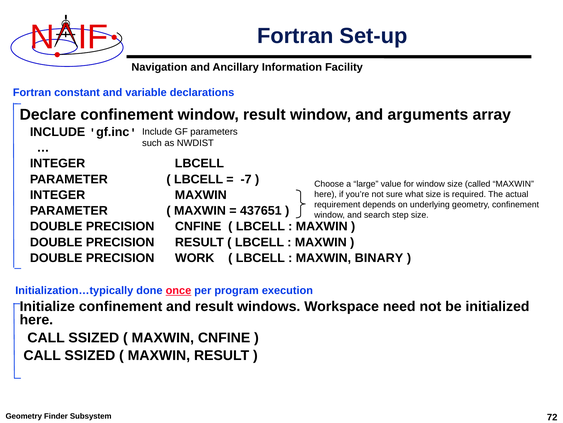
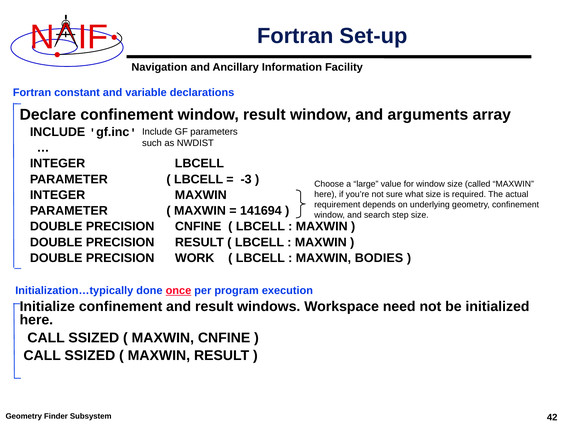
-7: -7 -> -3 (246, 179)
437651: 437651 -> 141694 (261, 210)
BINARY: BINARY -> BODIES (379, 258)
72: 72 -> 42 (552, 417)
